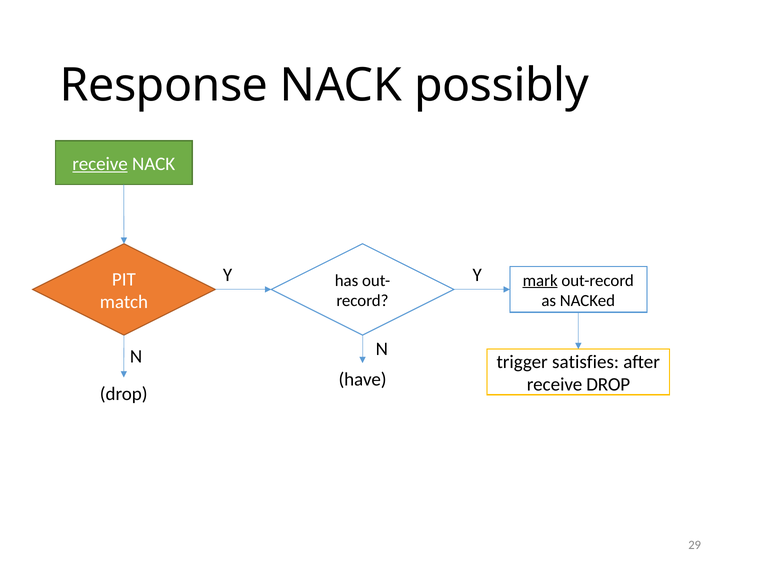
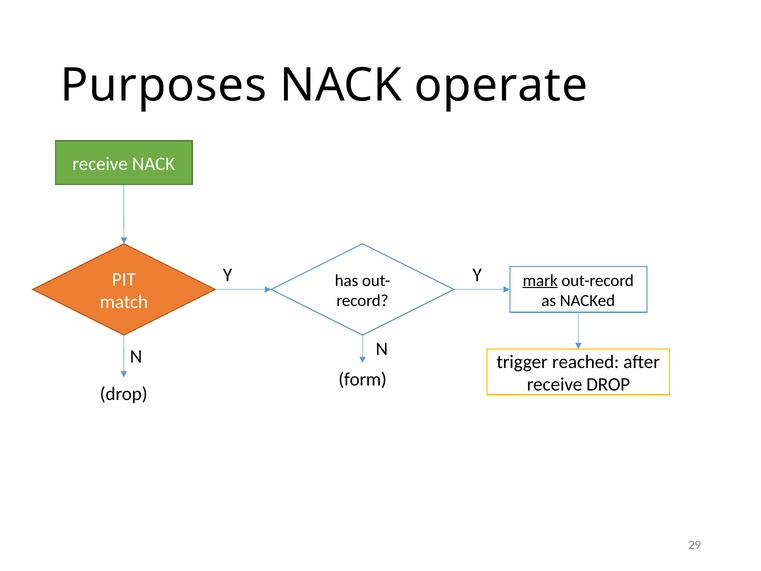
Response: Response -> Purposes (164, 85)
possibly: possibly -> operate (501, 85)
receive underline: present -> none (100, 164)
satisfies: satisfies -> reached (586, 362)
have: have -> form (363, 379)
